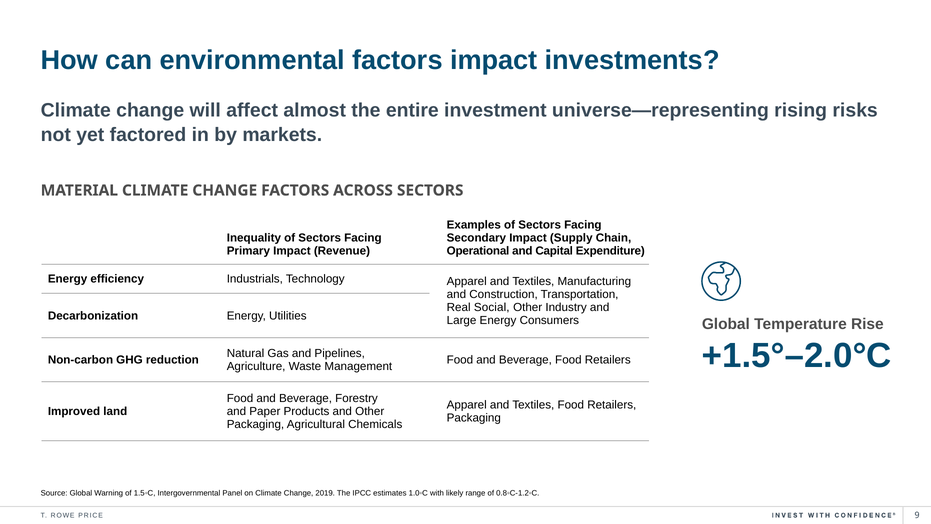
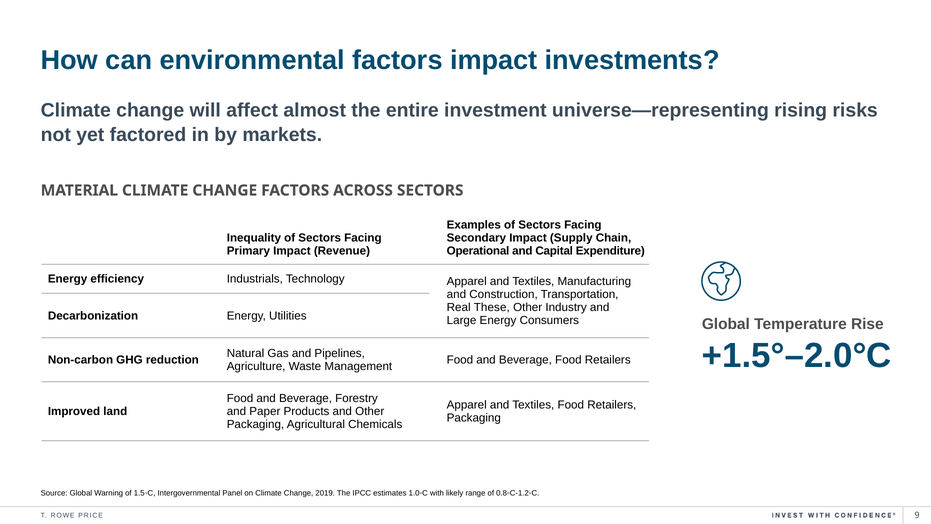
Social: Social -> These (492, 307)
